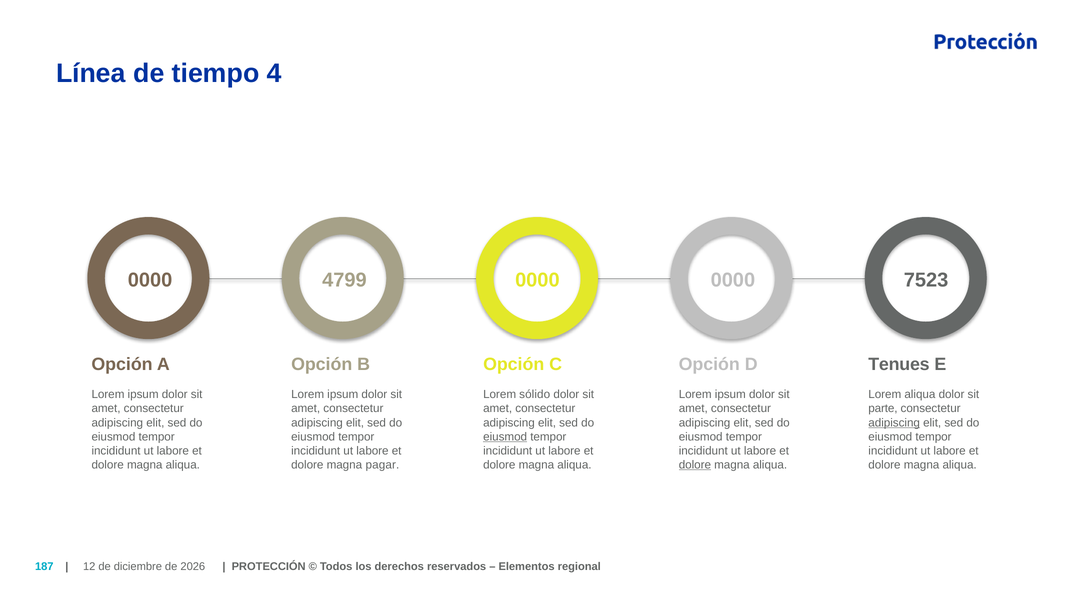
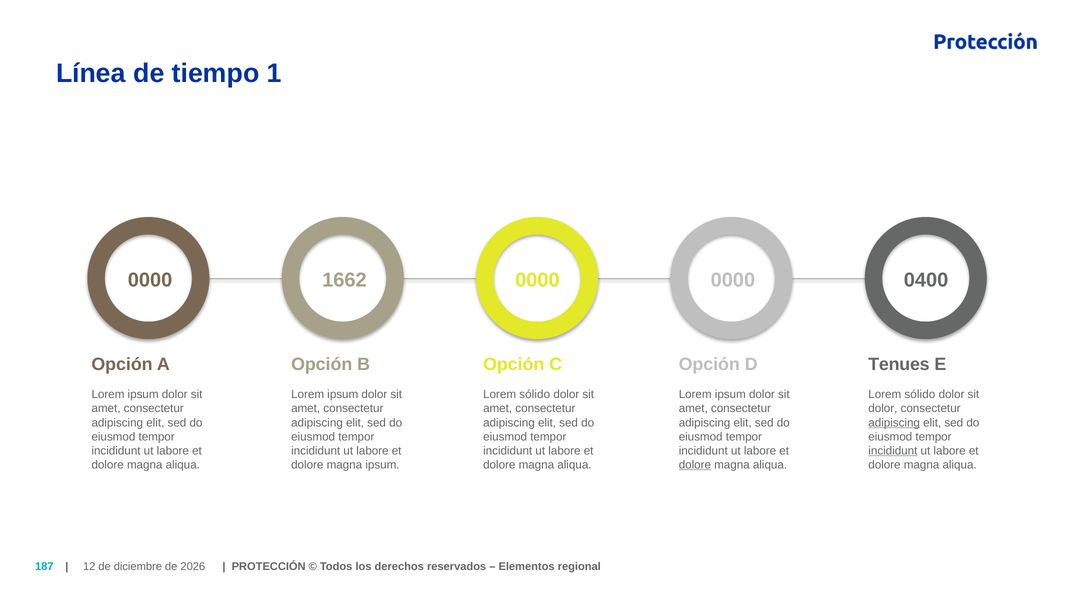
4: 4 -> 1 (274, 73)
4799: 4799 -> 1662 (344, 280)
7523: 7523 -> 0400 (926, 280)
aliqua: aliqua -> sólido (920, 394)
parte: parte -> dolor (883, 408)
eiusmod underline: present -> none (505, 436)
incididunt underline: none -> present (893, 450)
magna pagar: pagar -> ipsum (382, 464)
